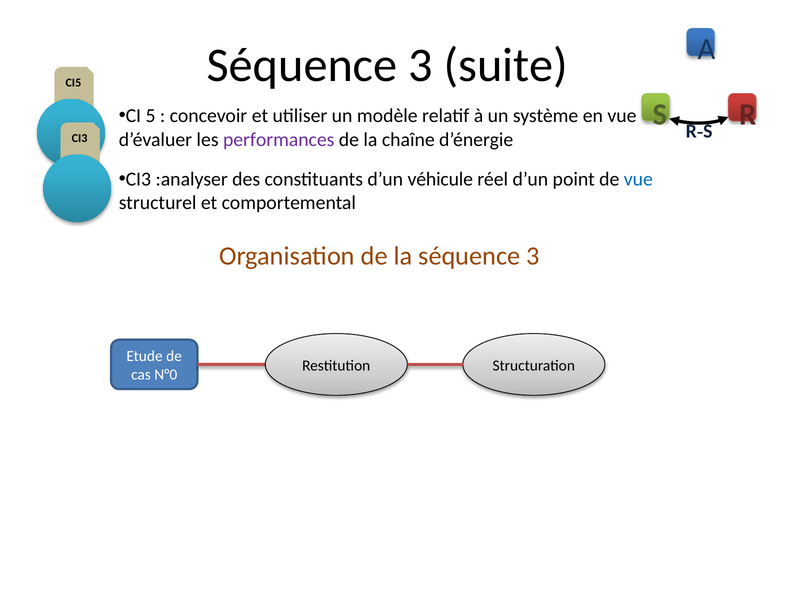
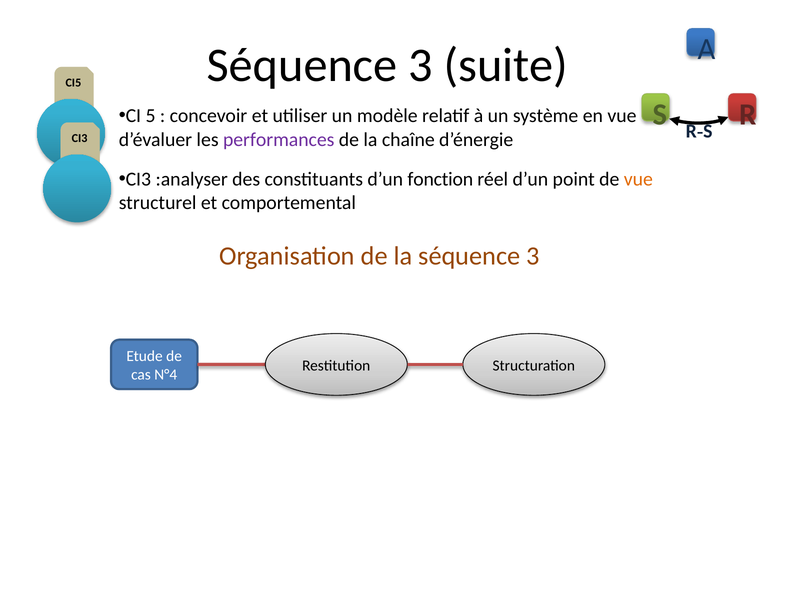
véhicule: véhicule -> fonction (440, 179)
vue colour: blue -> orange (638, 179)
N°0: N°0 -> N°4 (166, 374)
